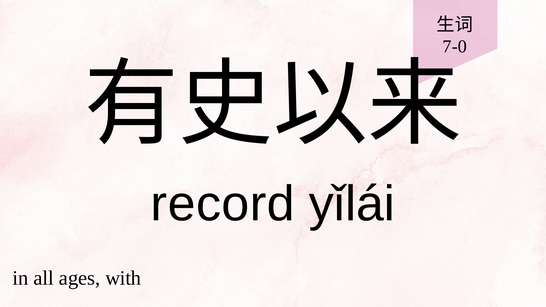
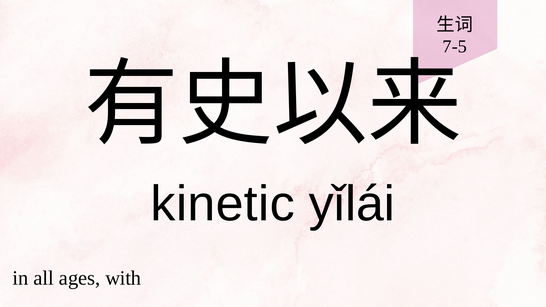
7-0: 7-0 -> 7-5 (455, 47)
record: record -> kinetic (223, 204)
